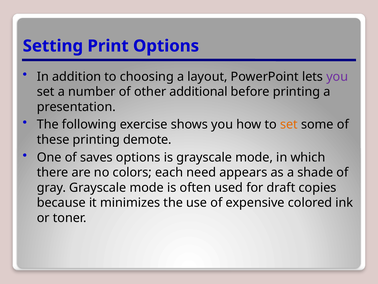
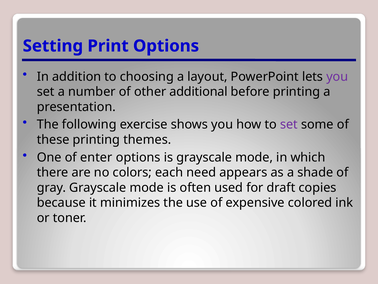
set colour: orange -> purple (289, 124)
demote: demote -> themes (147, 139)
saves: saves -> enter (96, 157)
